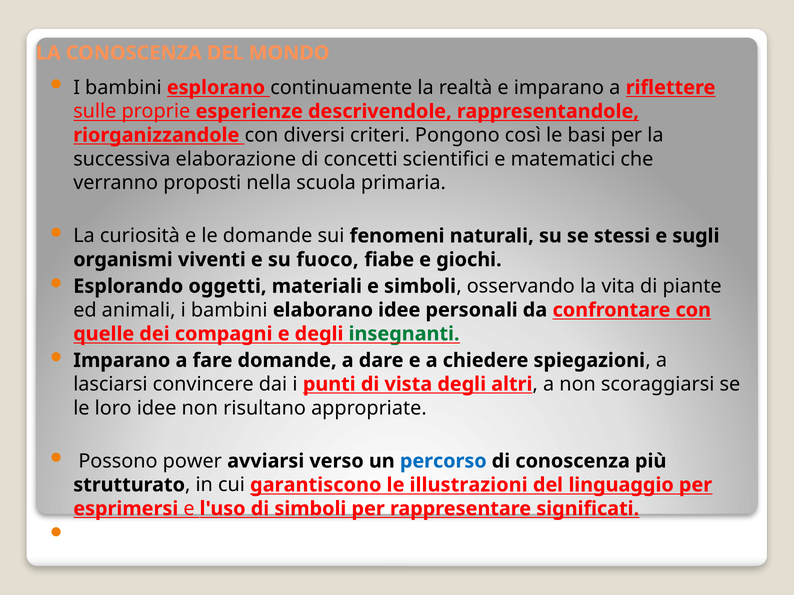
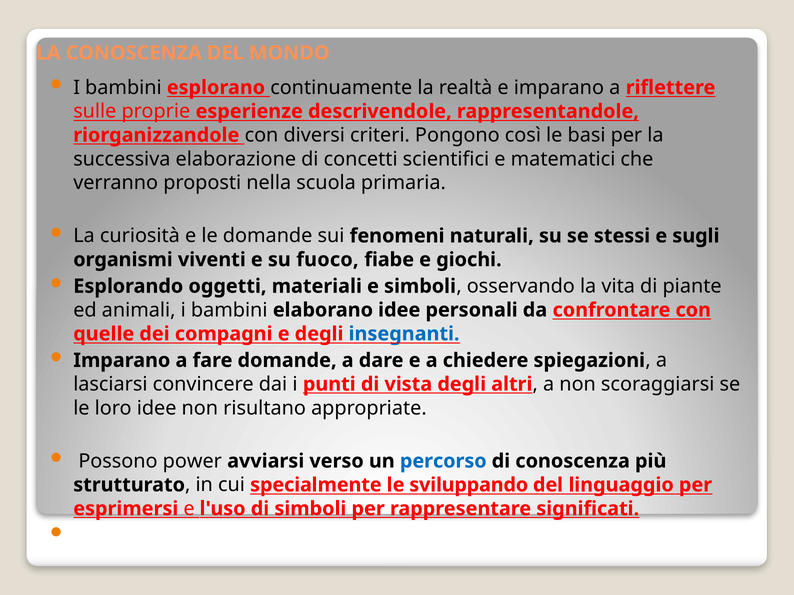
insegnanti colour: green -> blue (404, 334)
garantiscono: garantiscono -> specialmente (316, 485)
illustrazioni: illustrazioni -> sviluppando (469, 485)
